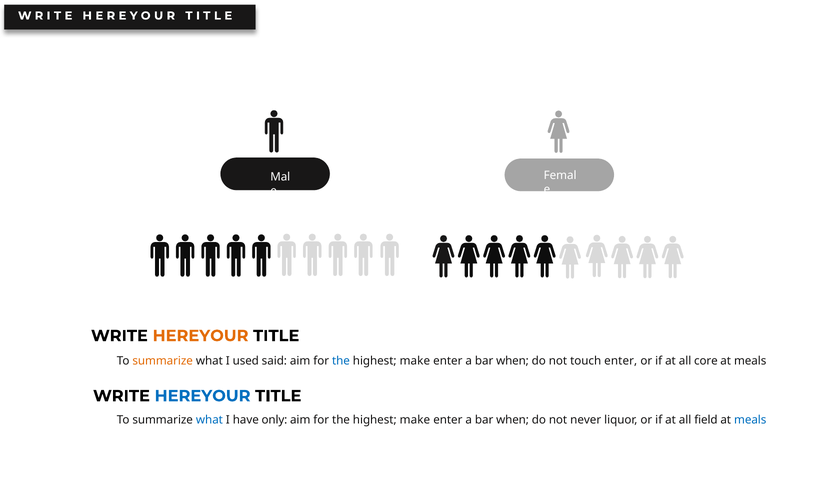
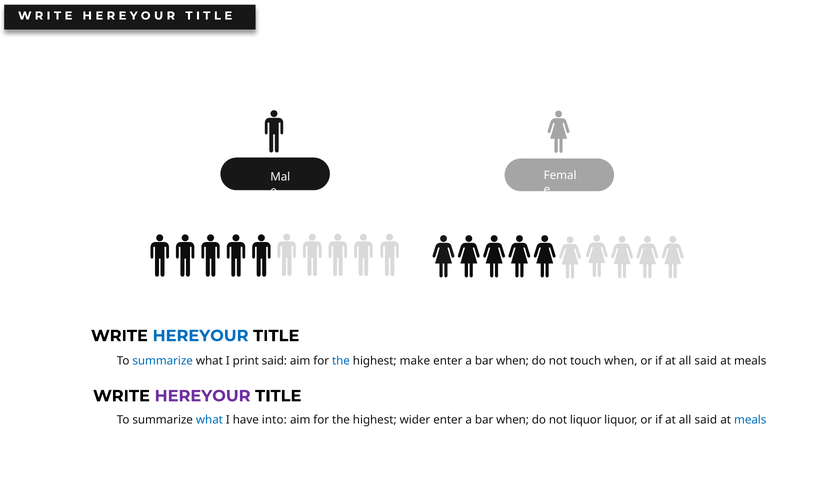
HEREYOUR colour: orange -> blue (201, 336)
summarize colour: orange -> blue (163, 361)
used: used -> print (246, 361)
touch enter: enter -> when (621, 361)
core: core -> said (706, 361)
HEREYOUR colour: blue -> purple (203, 396)
only: only -> into (274, 420)
make: make -> wider (415, 420)
not never: never -> liquor (586, 420)
field: field -> said (706, 420)
